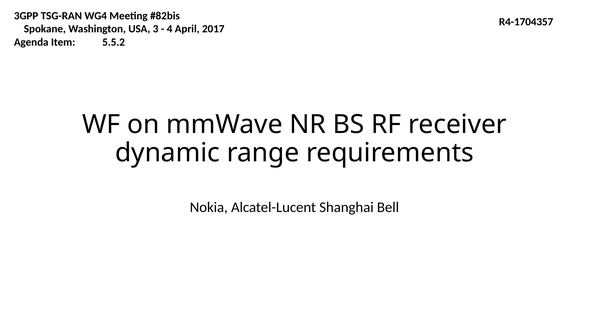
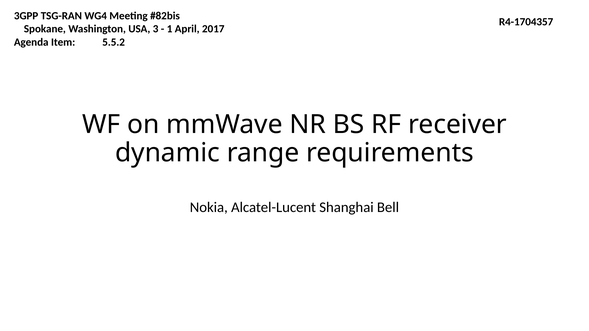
4: 4 -> 1 (170, 29)
